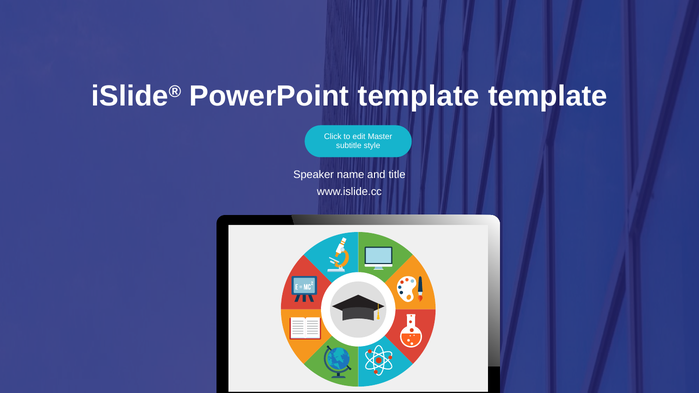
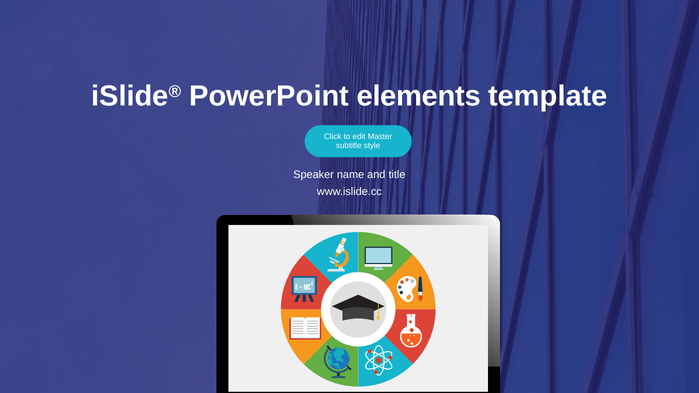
PowerPoint template: template -> elements (419, 96)
